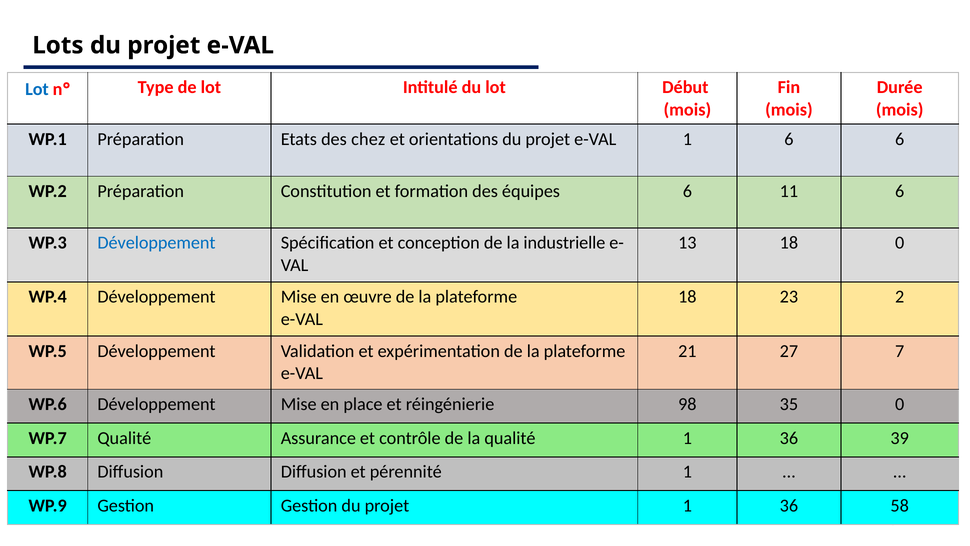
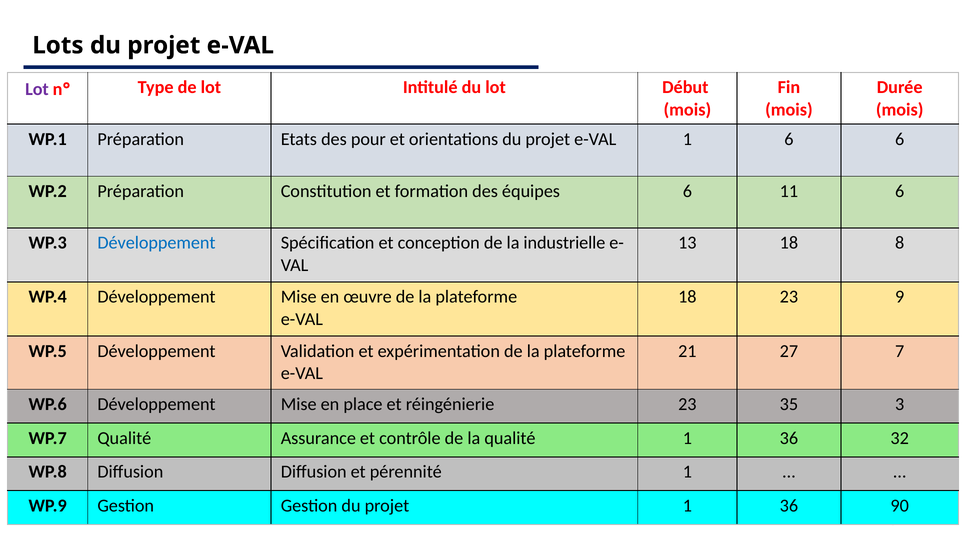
Lot colour: blue -> purple (37, 89)
chez: chez -> pour (368, 139)
18 0: 0 -> 8 (900, 243)
2: 2 -> 9 (900, 297)
réingénierie 98: 98 -> 23 (687, 404)
35 0: 0 -> 3 (900, 404)
39: 39 -> 32 (900, 438)
58: 58 -> 90 (900, 505)
